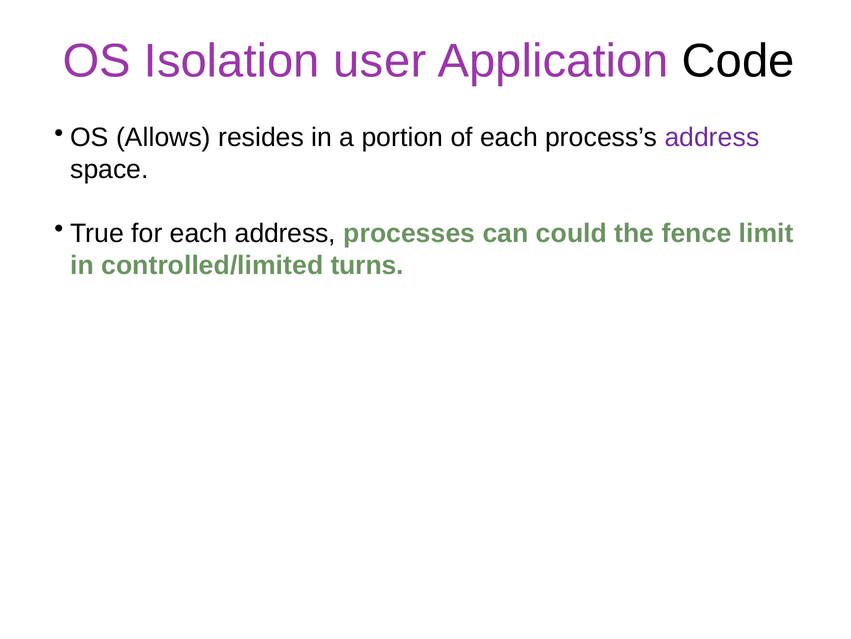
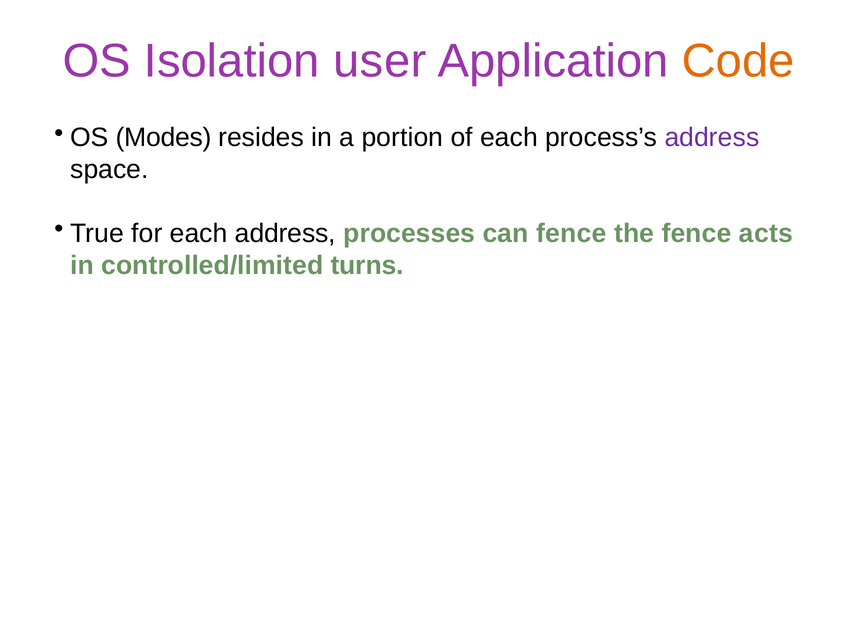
Code colour: black -> orange (738, 61)
Allows: Allows -> Modes (164, 137)
can could: could -> fence (571, 233)
limit: limit -> acts (766, 233)
